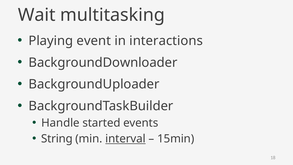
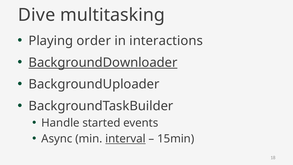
Wait: Wait -> Dive (37, 15)
event: event -> order (94, 41)
BackgroundDownloader underline: none -> present (103, 62)
String: String -> Async (57, 139)
